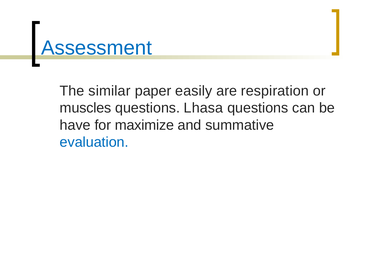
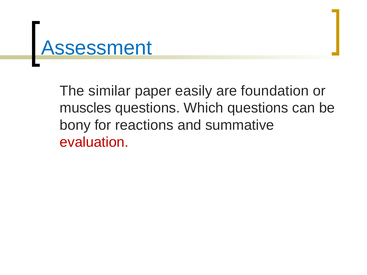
respiration: respiration -> foundation (275, 91)
Lhasa: Lhasa -> Which (204, 108)
have: have -> bony (75, 125)
maximize: maximize -> reactions (144, 125)
evaluation colour: blue -> red (94, 142)
